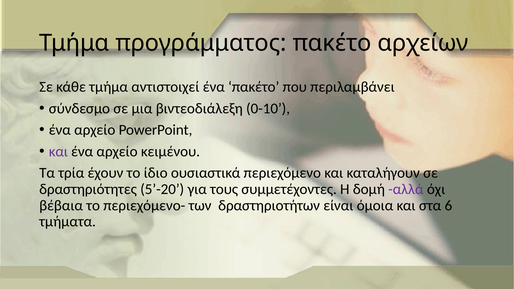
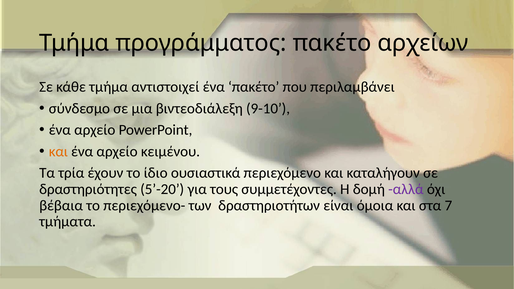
0-10: 0-10 -> 9-10 (268, 108)
και colour: purple -> orange (58, 152)
6: 6 -> 7 (448, 205)
